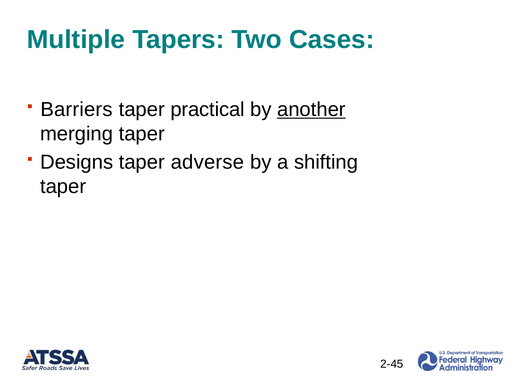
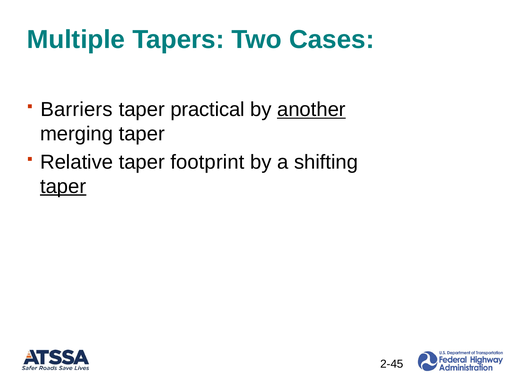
Designs: Designs -> Relative (77, 162)
adverse: adverse -> footprint (207, 162)
taper underline: none -> present (63, 187)
